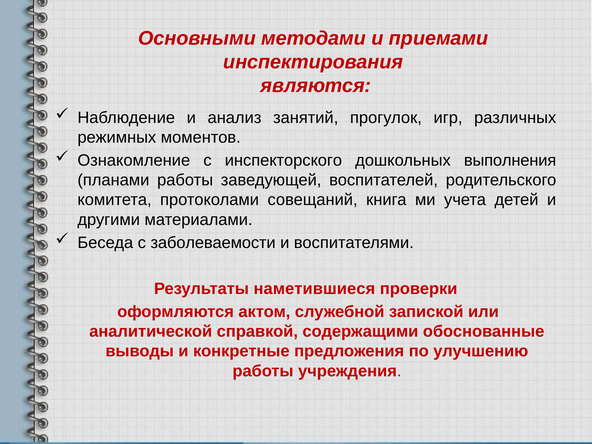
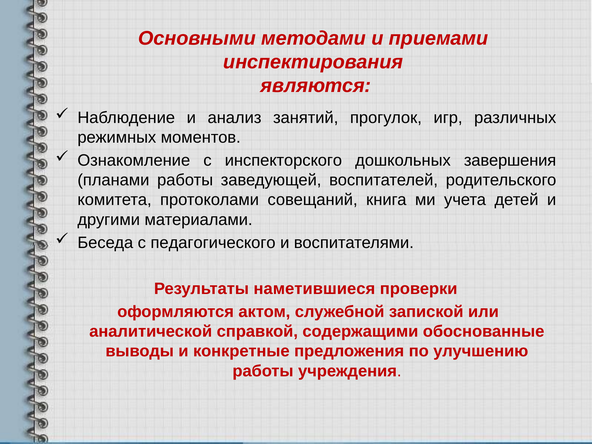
выполнения: выполнения -> завершения (510, 160)
заболеваемости: заболеваемости -> педагогического (213, 243)
